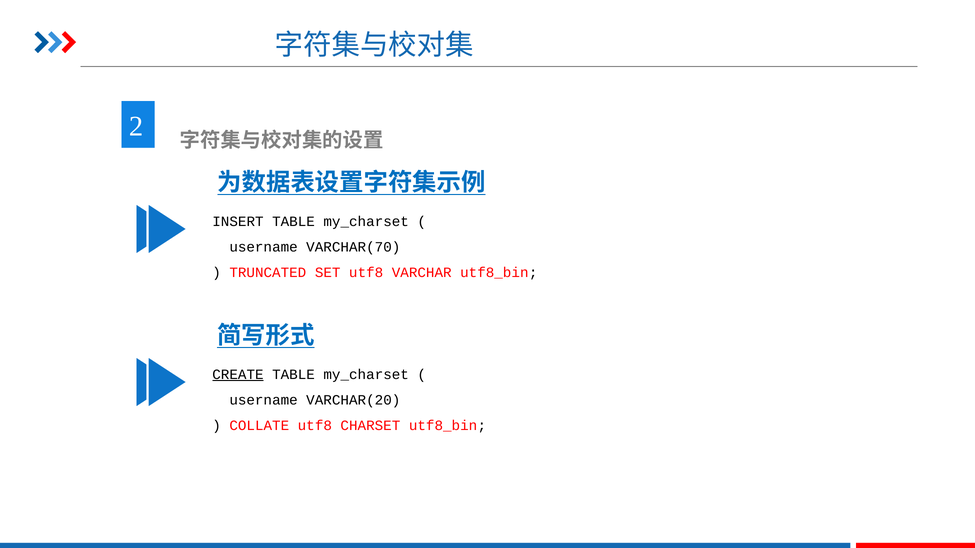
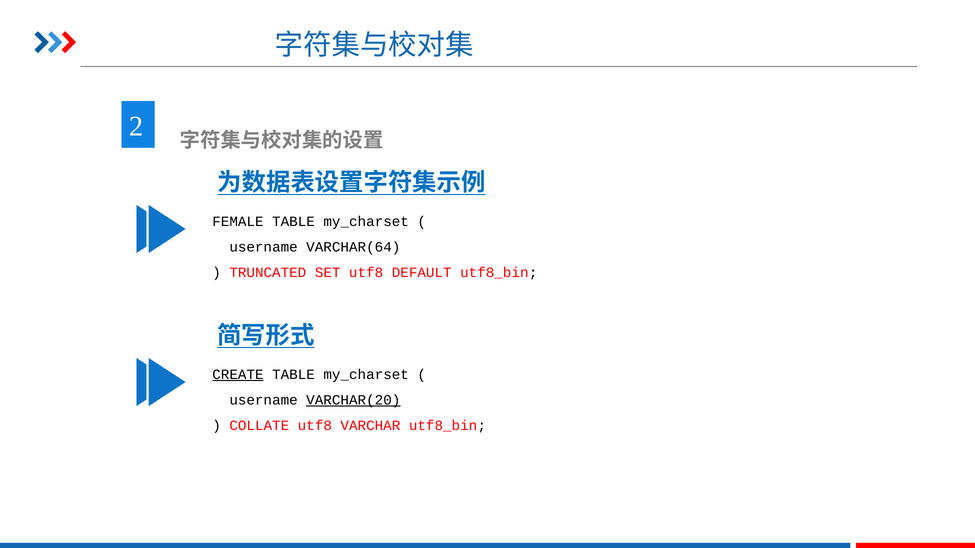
INSERT: INSERT -> FEMALE (238, 222)
VARCHAR(70: VARCHAR(70 -> VARCHAR(64 (353, 247)
VARCHAR: VARCHAR -> DEFAULT (422, 273)
VARCHAR(20 underline: none -> present (353, 401)
CHARSET: CHARSET -> VARCHAR (370, 426)
